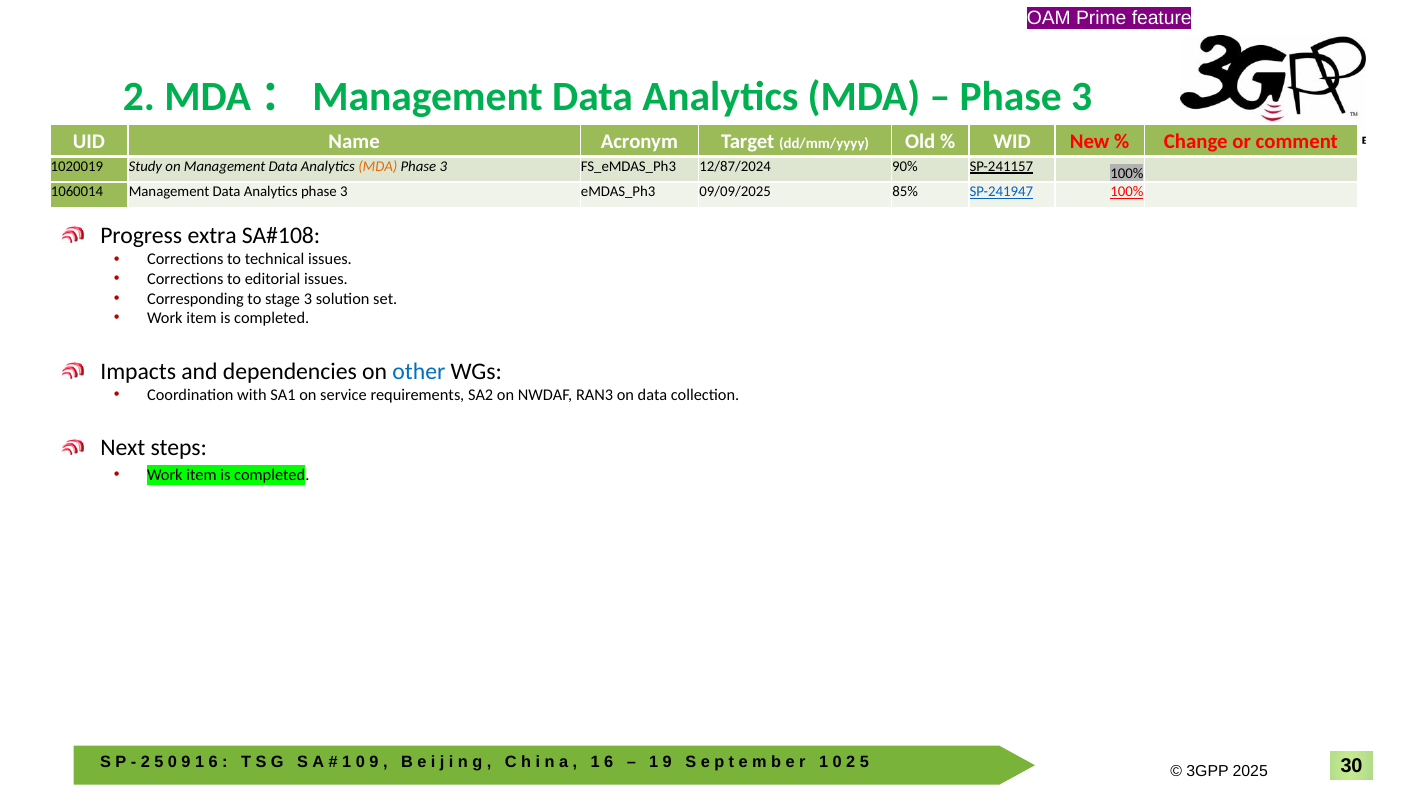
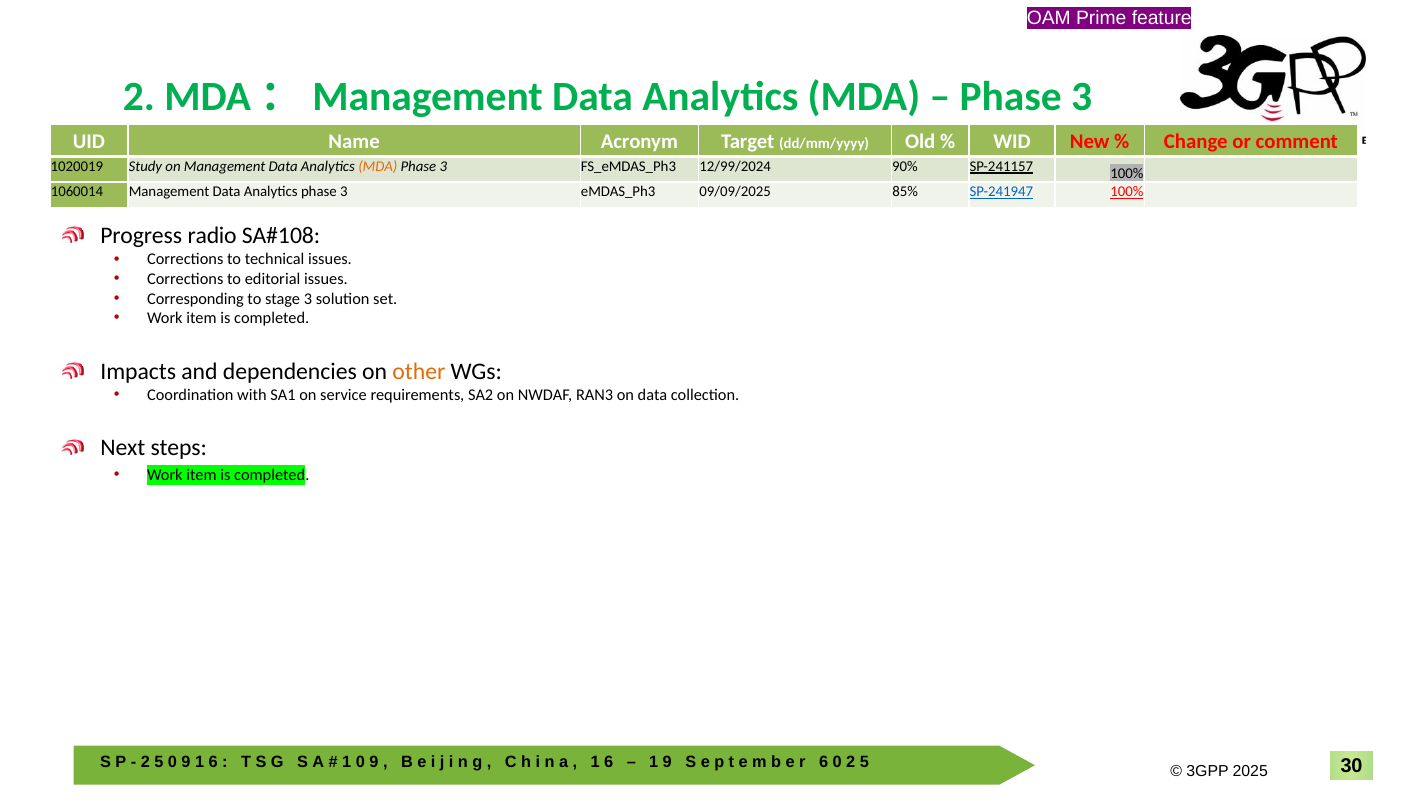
12/87/2024: 12/87/2024 -> 12/99/2024 (735, 166)
extra: extra -> radio (212, 236)
other colour: blue -> orange (419, 371)
1: 1 -> 6 (824, 761)
